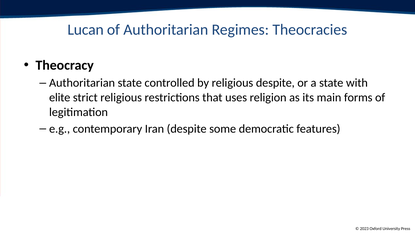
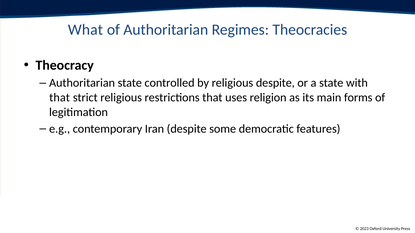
Lucan: Lucan -> What (85, 30)
elite: elite -> that (60, 98)
